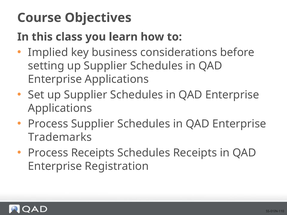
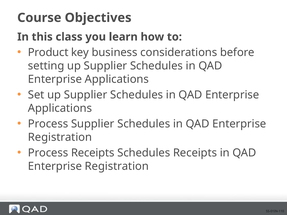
Implied: Implied -> Product (48, 53)
Trademarks: Trademarks -> Registration (60, 137)
